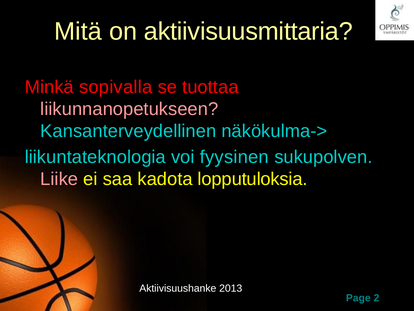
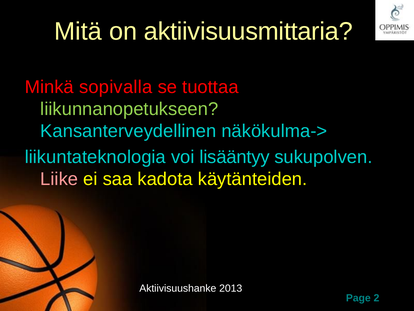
liikunnanopetukseen colour: pink -> light green (129, 109)
fyysinen: fyysinen -> lisääntyy (235, 157)
lopputuloksia: lopputuloksia -> käytänteiden (253, 179)
